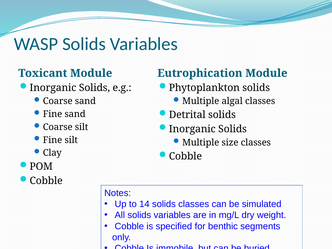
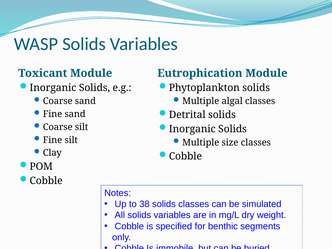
14: 14 -> 38 (144, 204)
